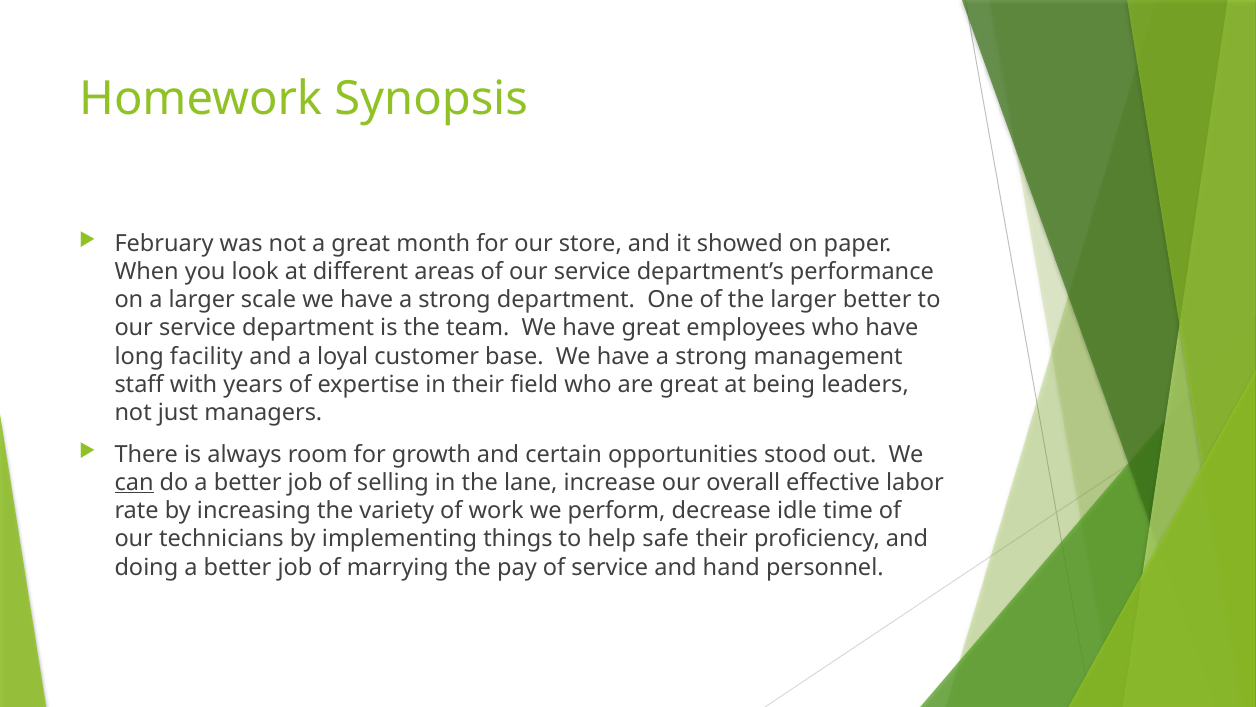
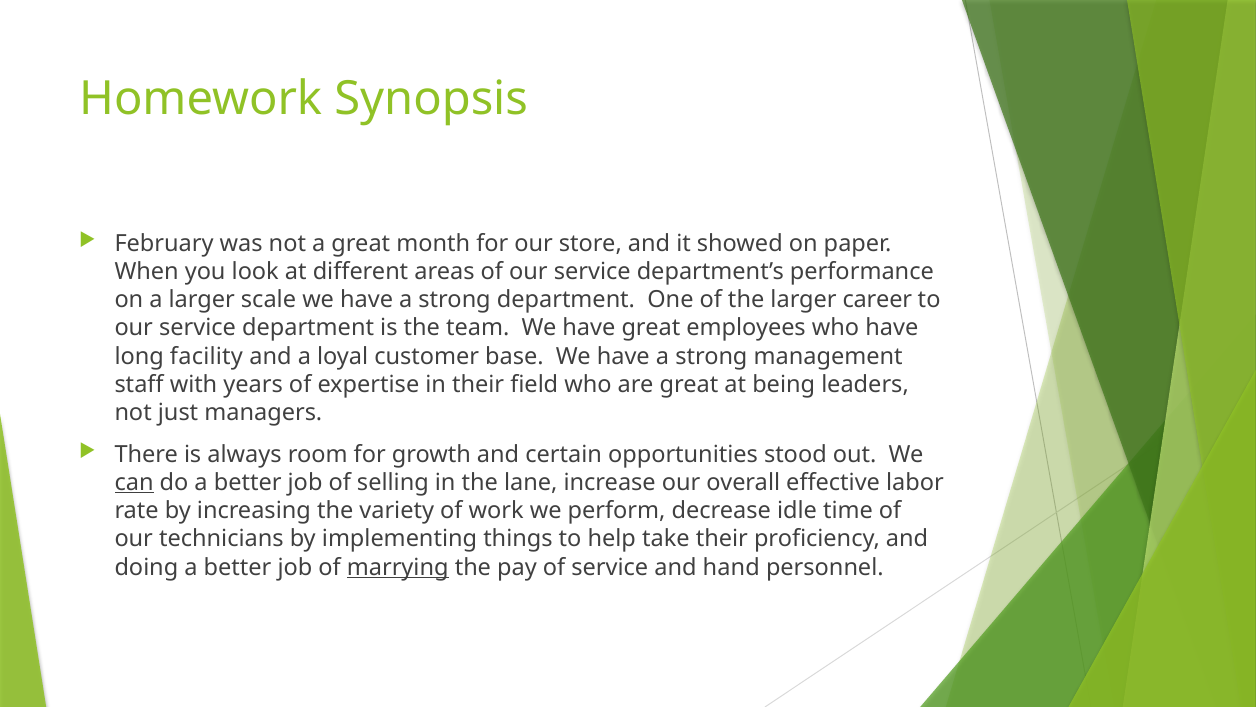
larger better: better -> career (877, 300)
safe: safe -> take (666, 539)
marrying underline: none -> present (398, 567)
